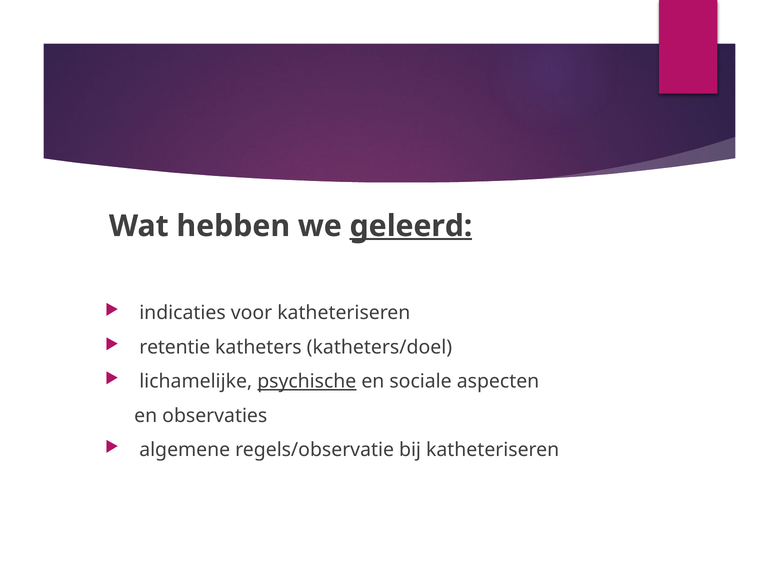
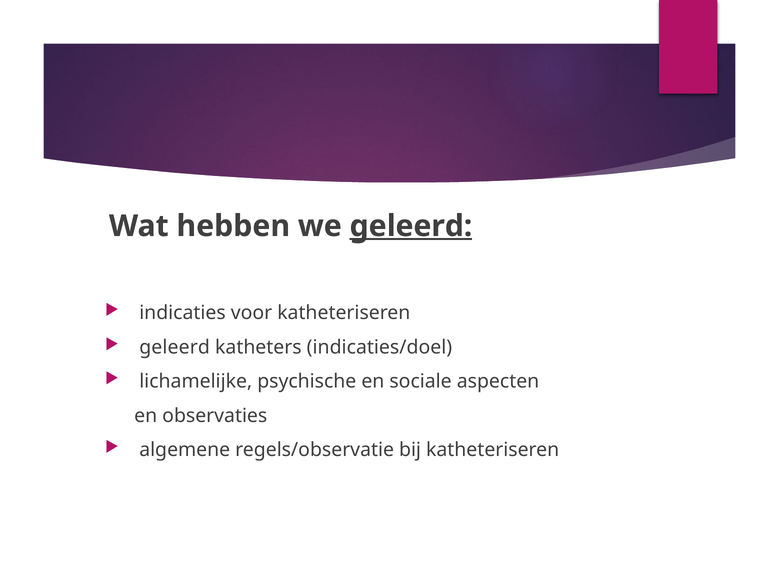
retentie: retentie -> geleerd (175, 347)
katheters/doel: katheters/doel -> indicaties/doel (379, 347)
psychische underline: present -> none (307, 381)
